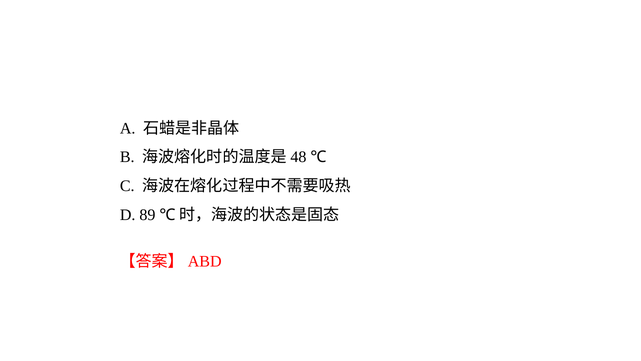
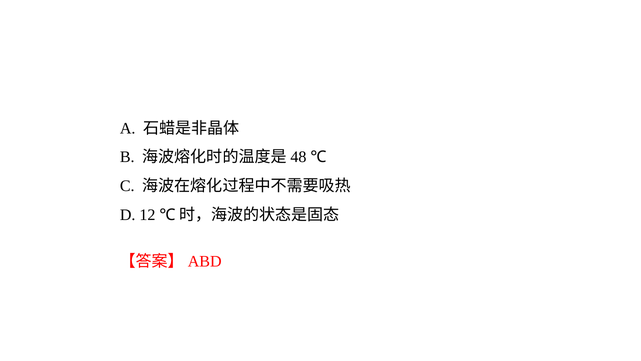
89: 89 -> 12 (147, 215)
